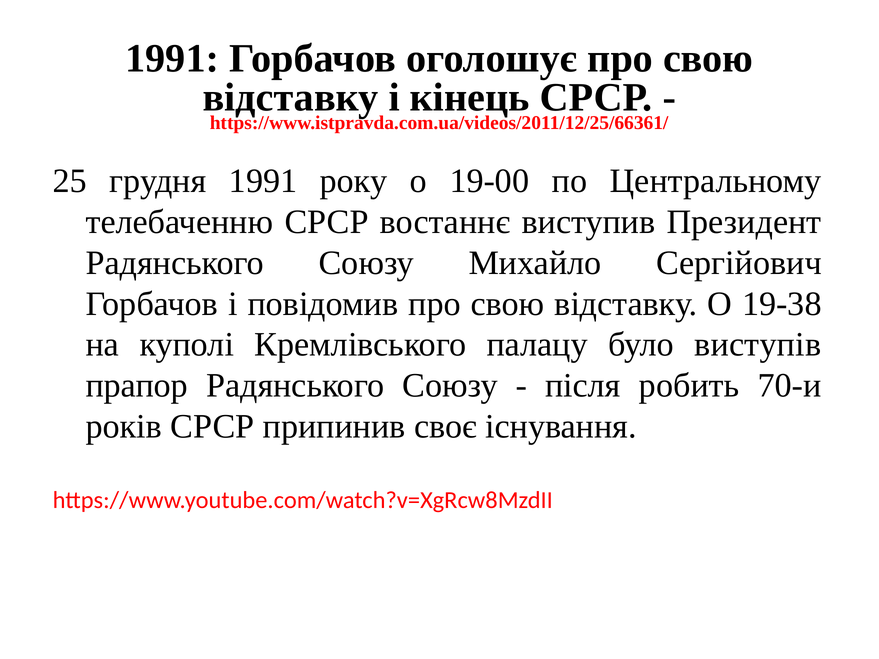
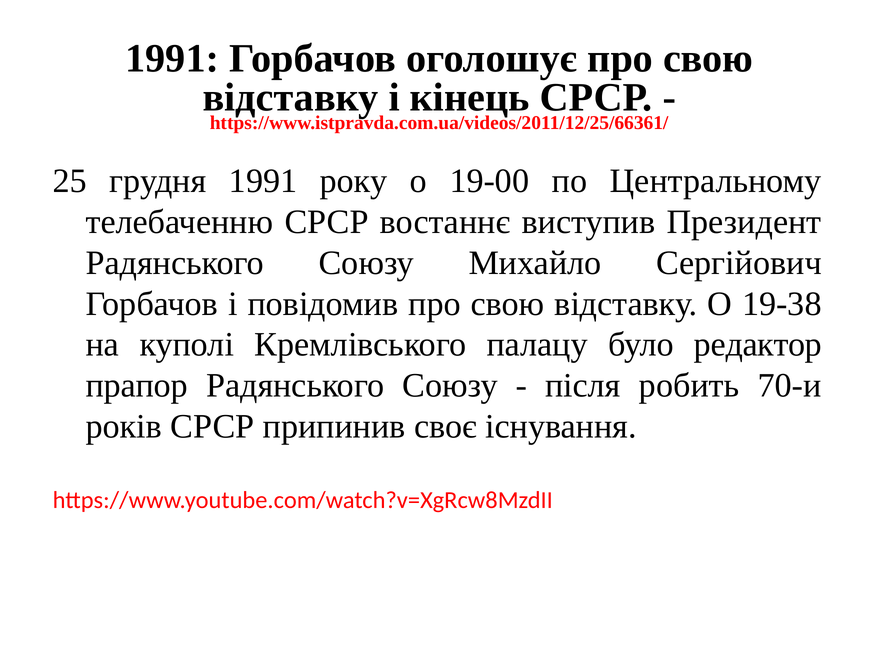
виступів: виступів -> редактор (758, 345)
